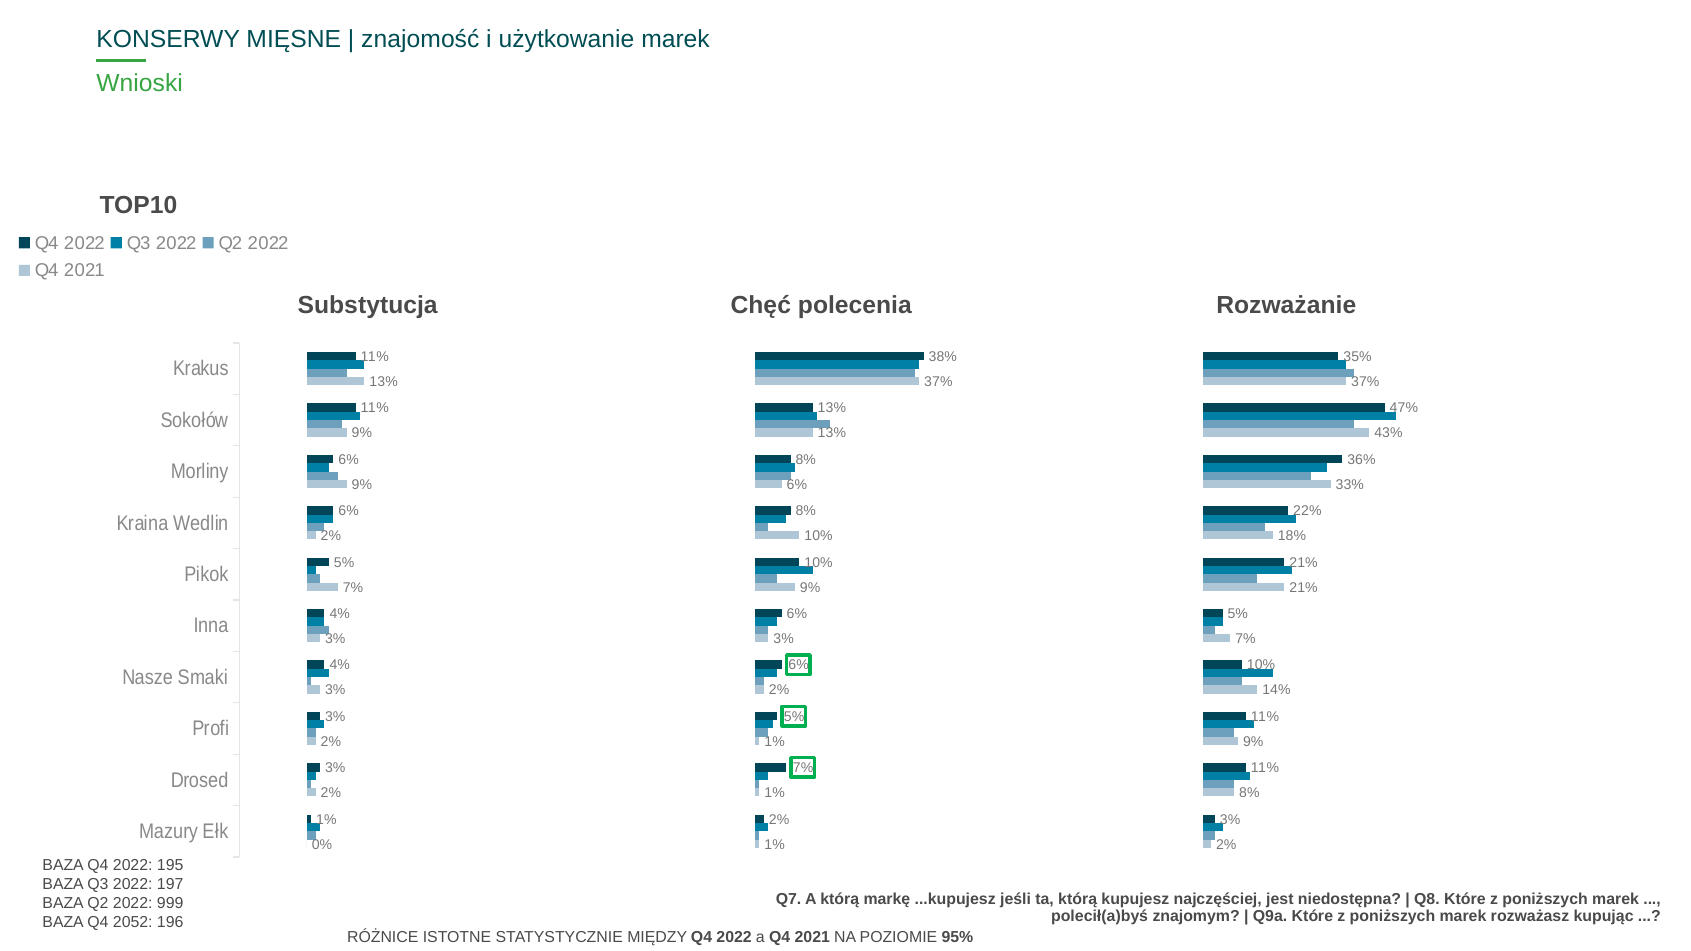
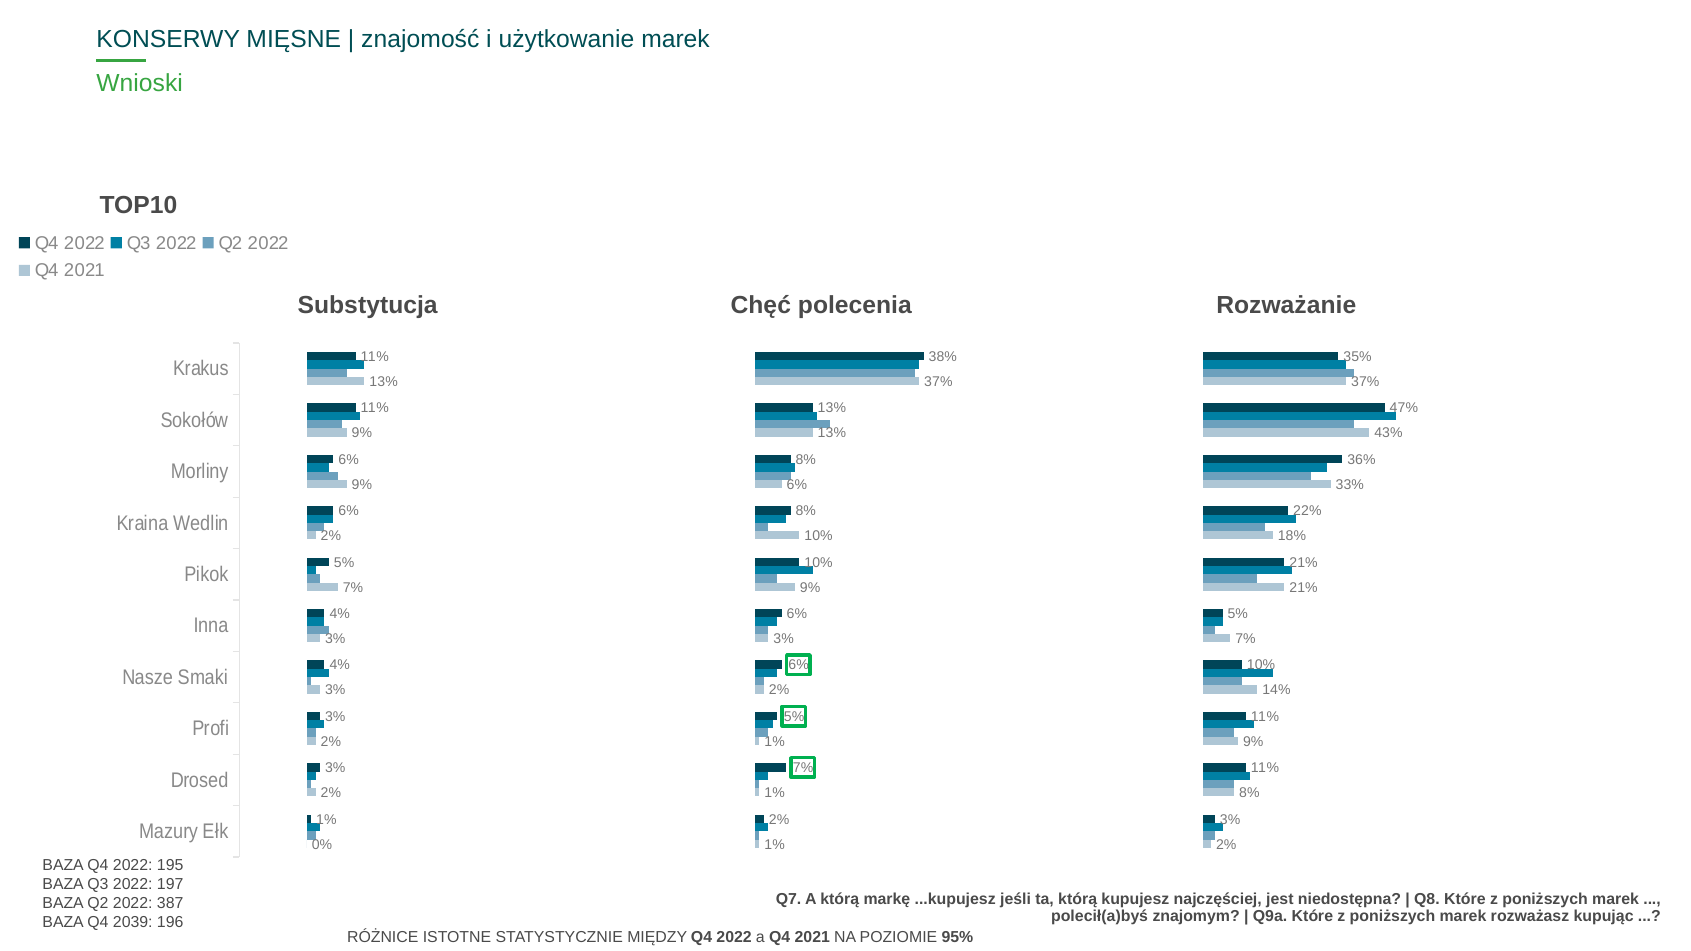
999: 999 -> 387 (170, 904)
2052: 2052 -> 2039 (133, 923)
